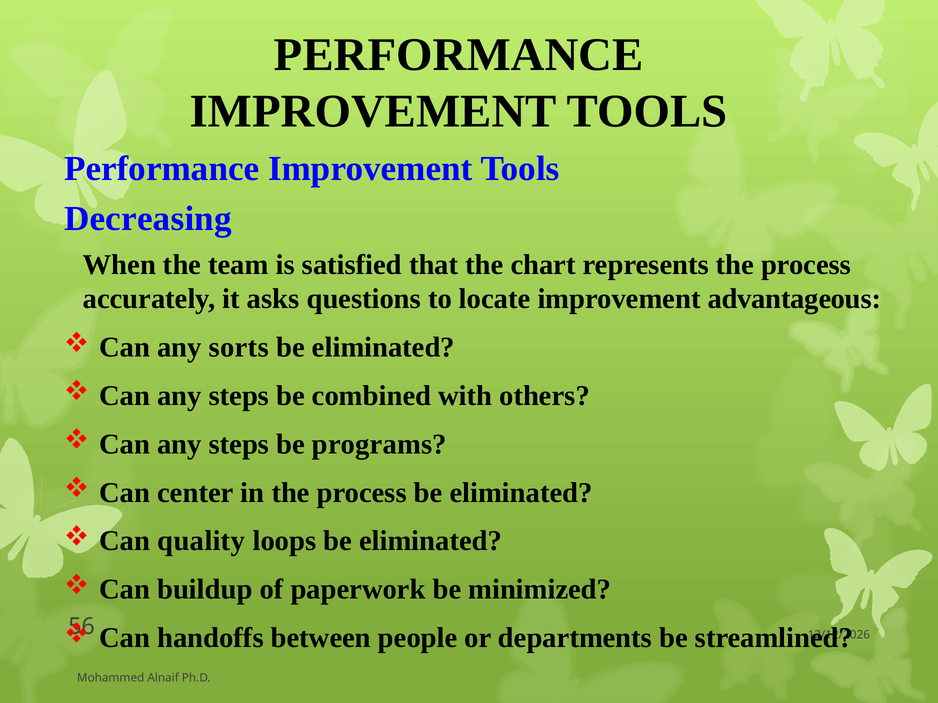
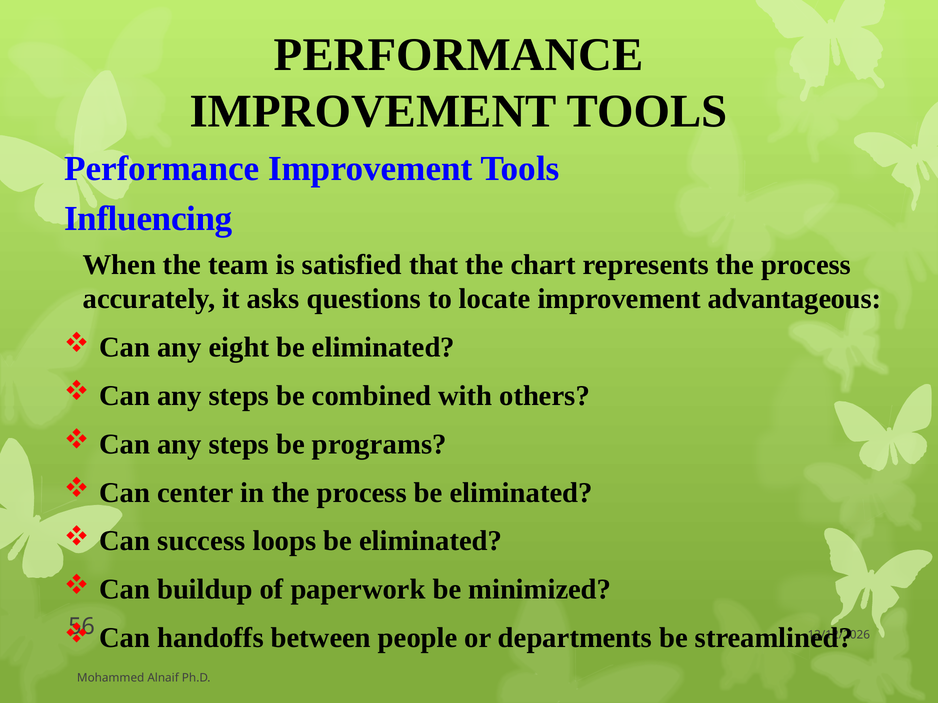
Decreasing: Decreasing -> Influencing (148, 219)
sorts: sorts -> eight (239, 348)
quality: quality -> success (201, 541)
